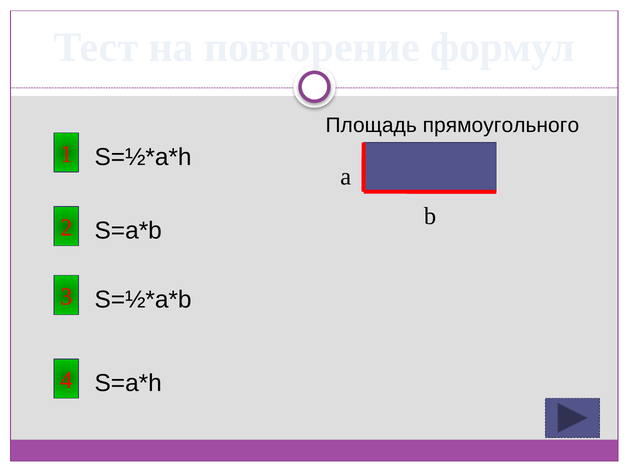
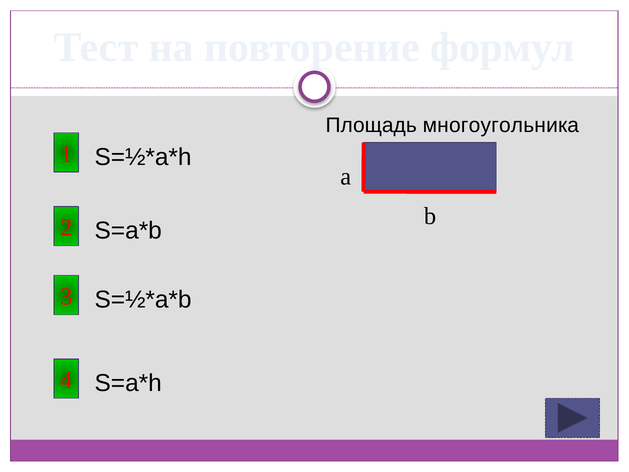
прямоугольного: прямоугольного -> многоугольника (501, 125)
